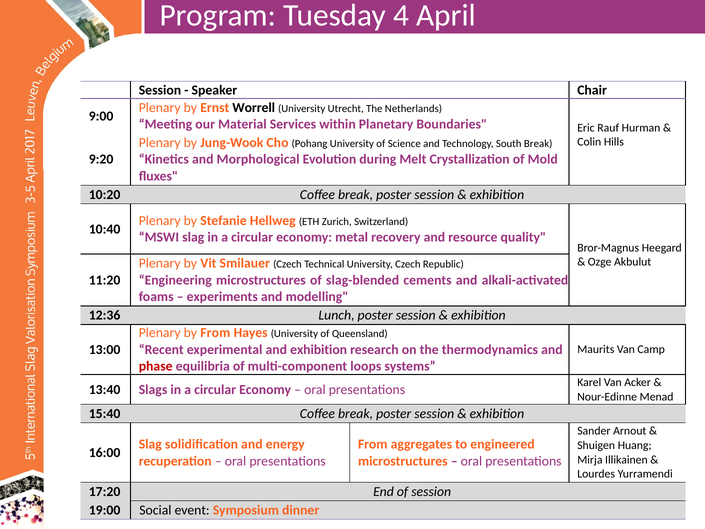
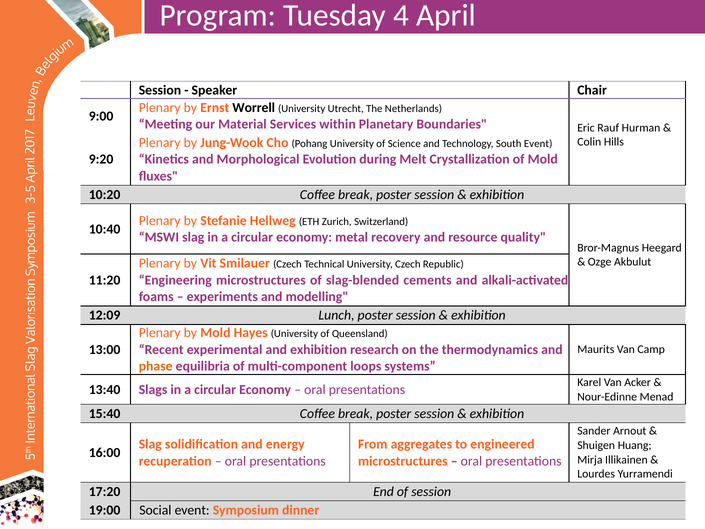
South Break: Break -> Event (538, 144)
12:36: 12:36 -> 12:09 (105, 315)
by From: From -> Mold (215, 333)
phase colour: red -> orange (156, 366)
